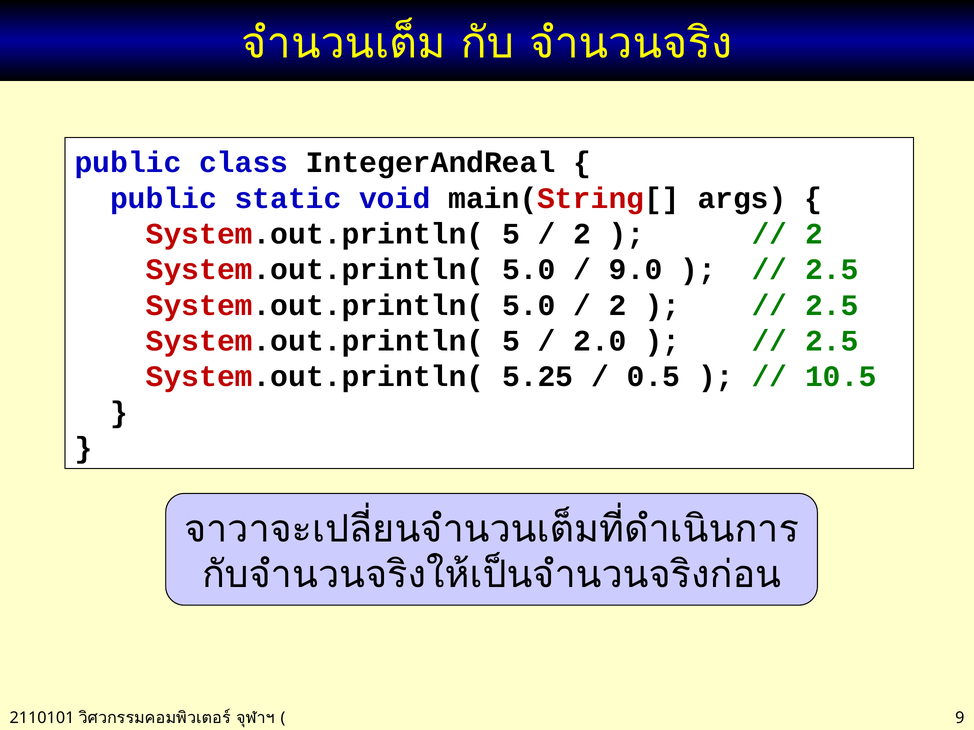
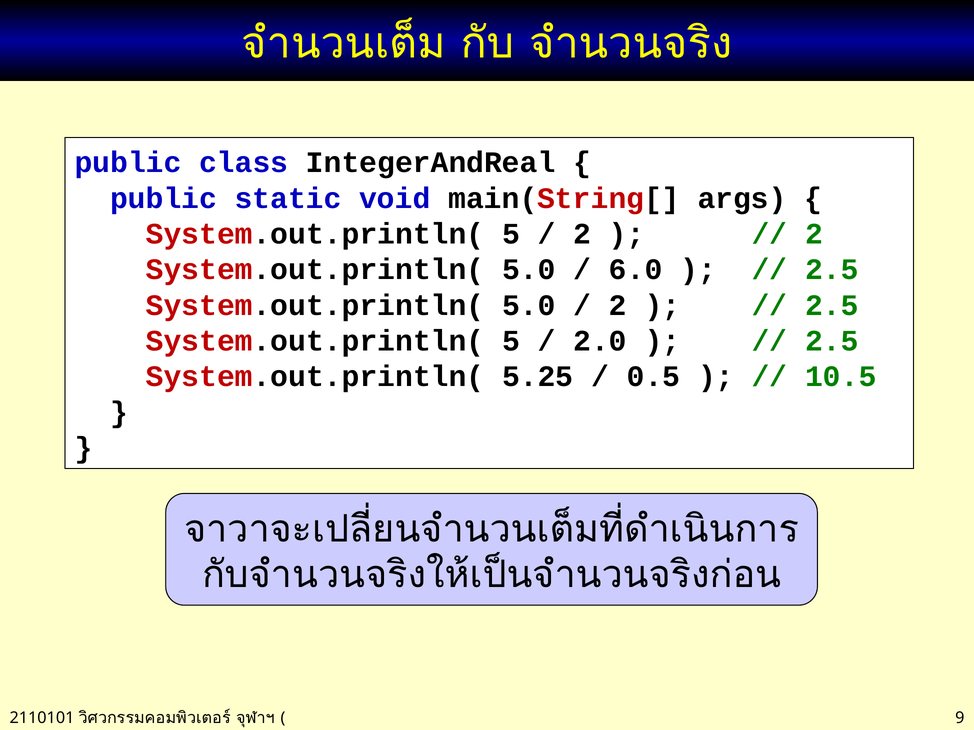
9.0: 9.0 -> 6.0 (636, 270)
